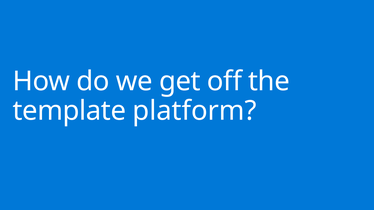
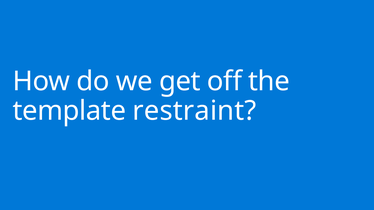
platform: platform -> restraint (194, 111)
